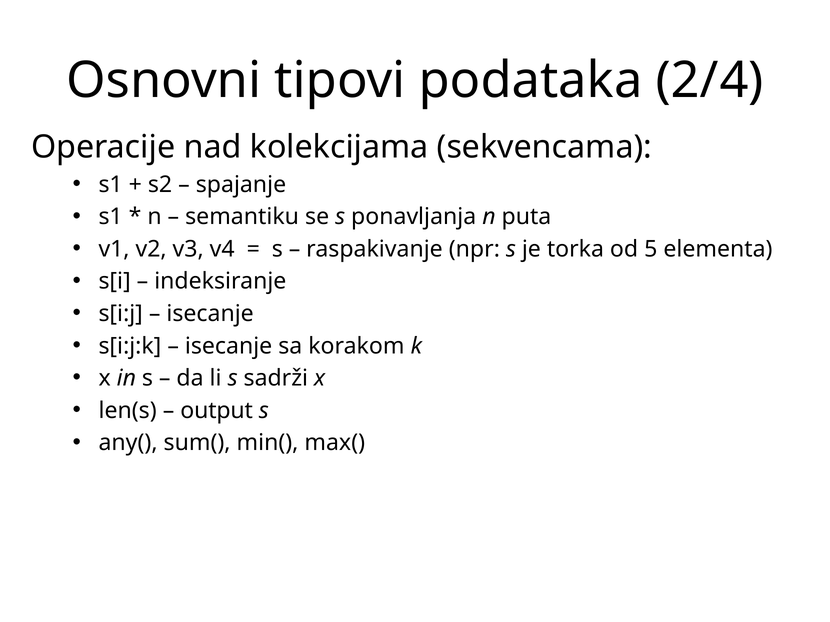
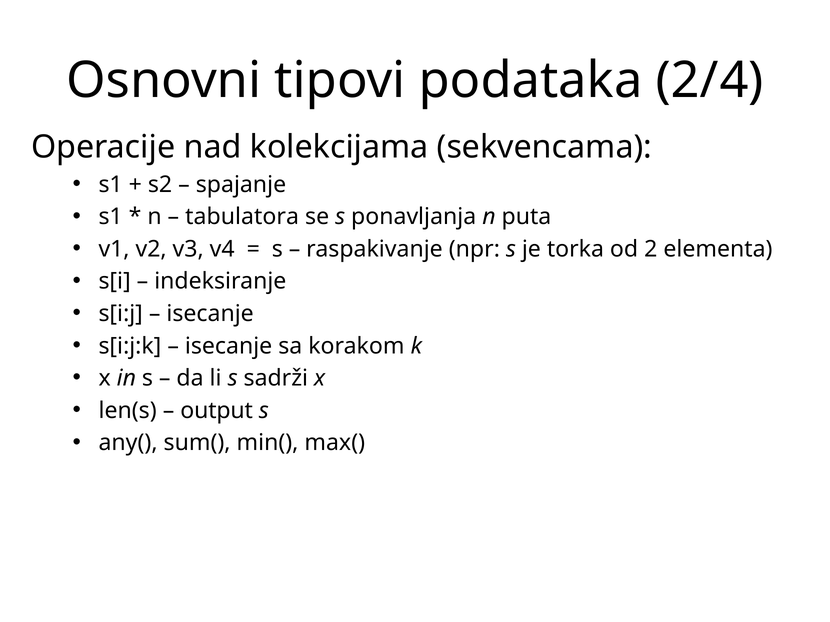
semantiku: semantiku -> tabulatora (242, 217)
5: 5 -> 2 (651, 249)
